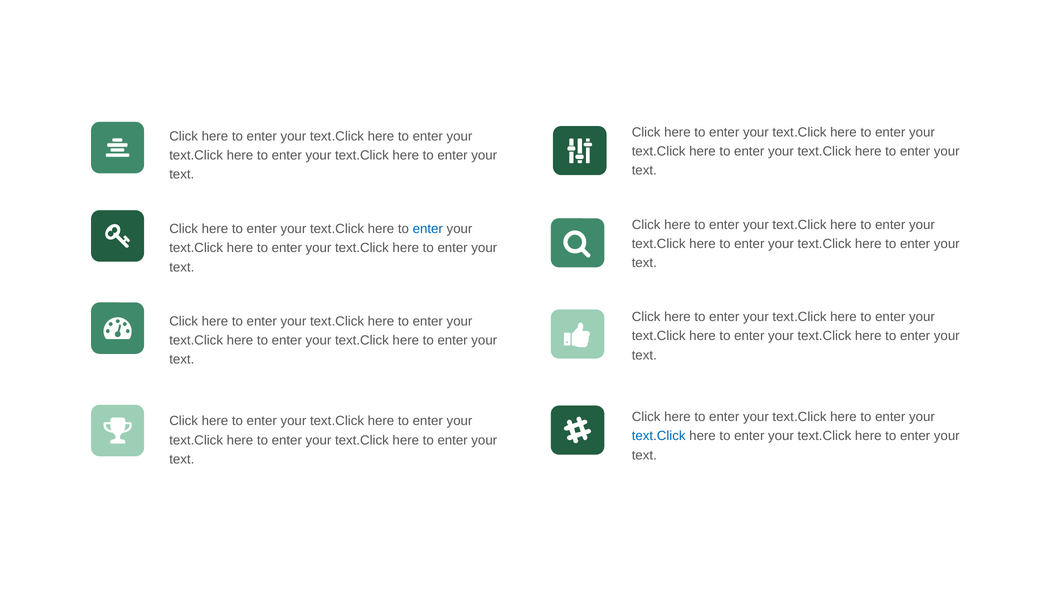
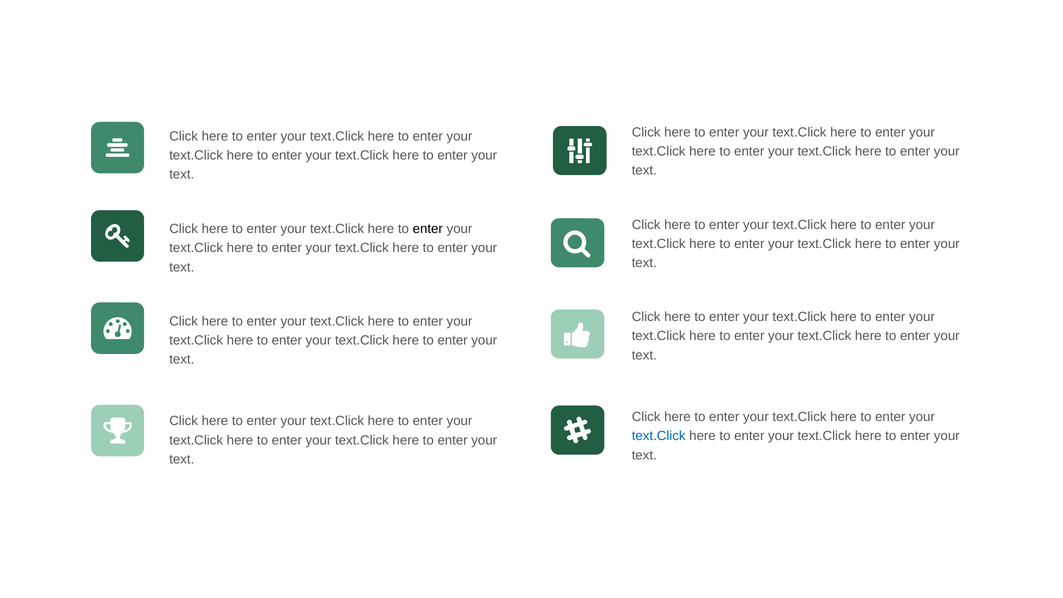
enter colour: blue -> black (428, 229)
